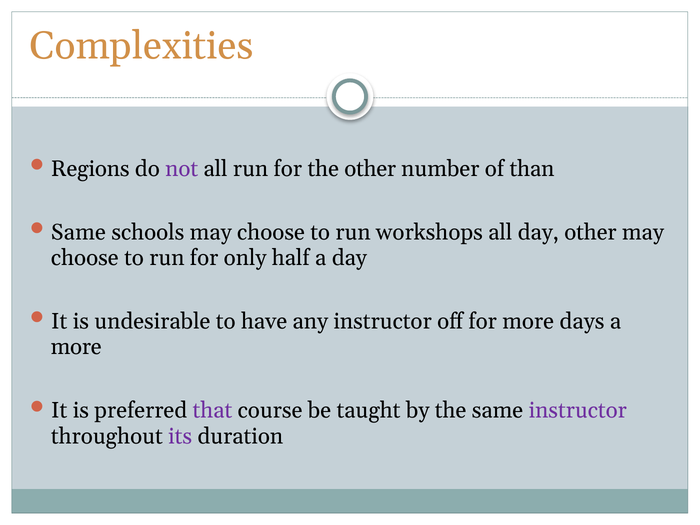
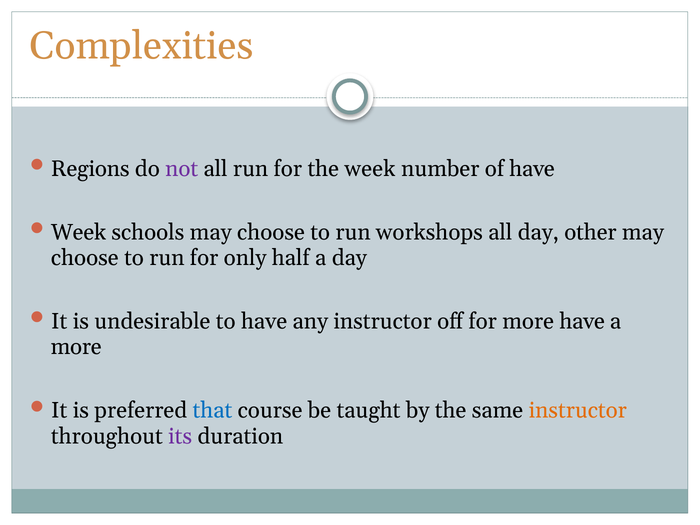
the other: other -> week (370, 169)
of than: than -> have (532, 169)
Same: Same -> Week (79, 232)
more days: days -> have (582, 321)
that colour: purple -> blue (212, 411)
instructor colour: purple -> orange (578, 411)
